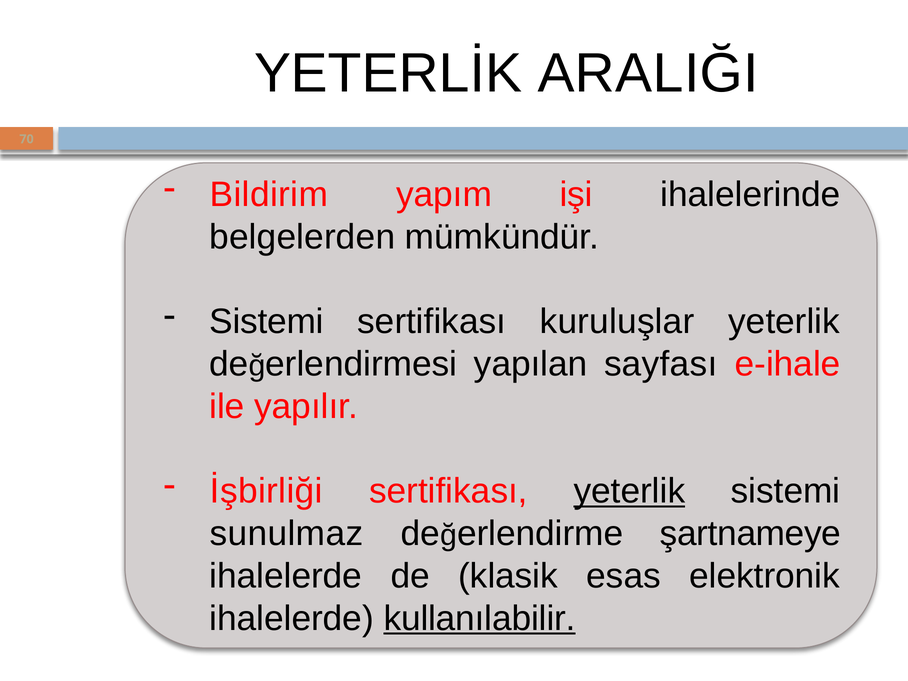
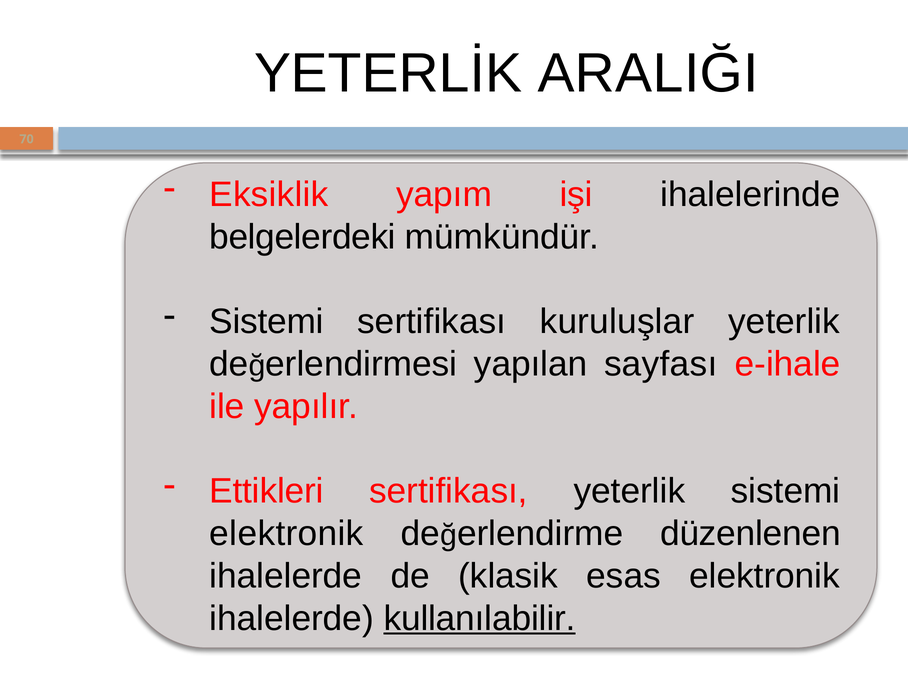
Bildirim: Bildirim -> Eksiklik (269, 195)
belgelerden: belgelerden -> belgelerdeki (302, 237)
İşbirliği: İşbirliği -> Ettikleri (267, 491)
yeterlik underline: present -> none (629, 491)
sunulmaz: sunulmaz -> elektronik (287, 534)
şartnameye: şartnameye -> düzenlenen (750, 534)
